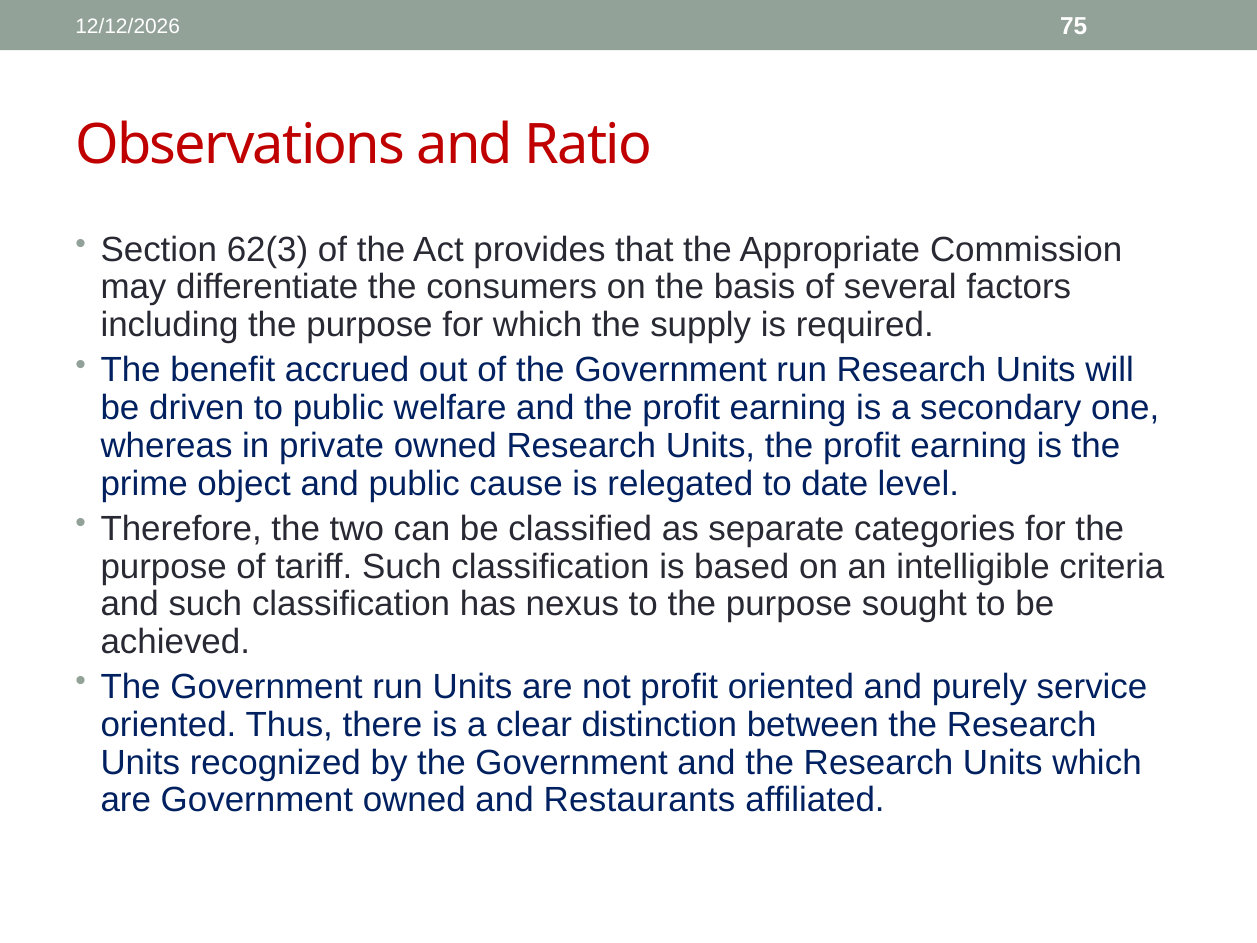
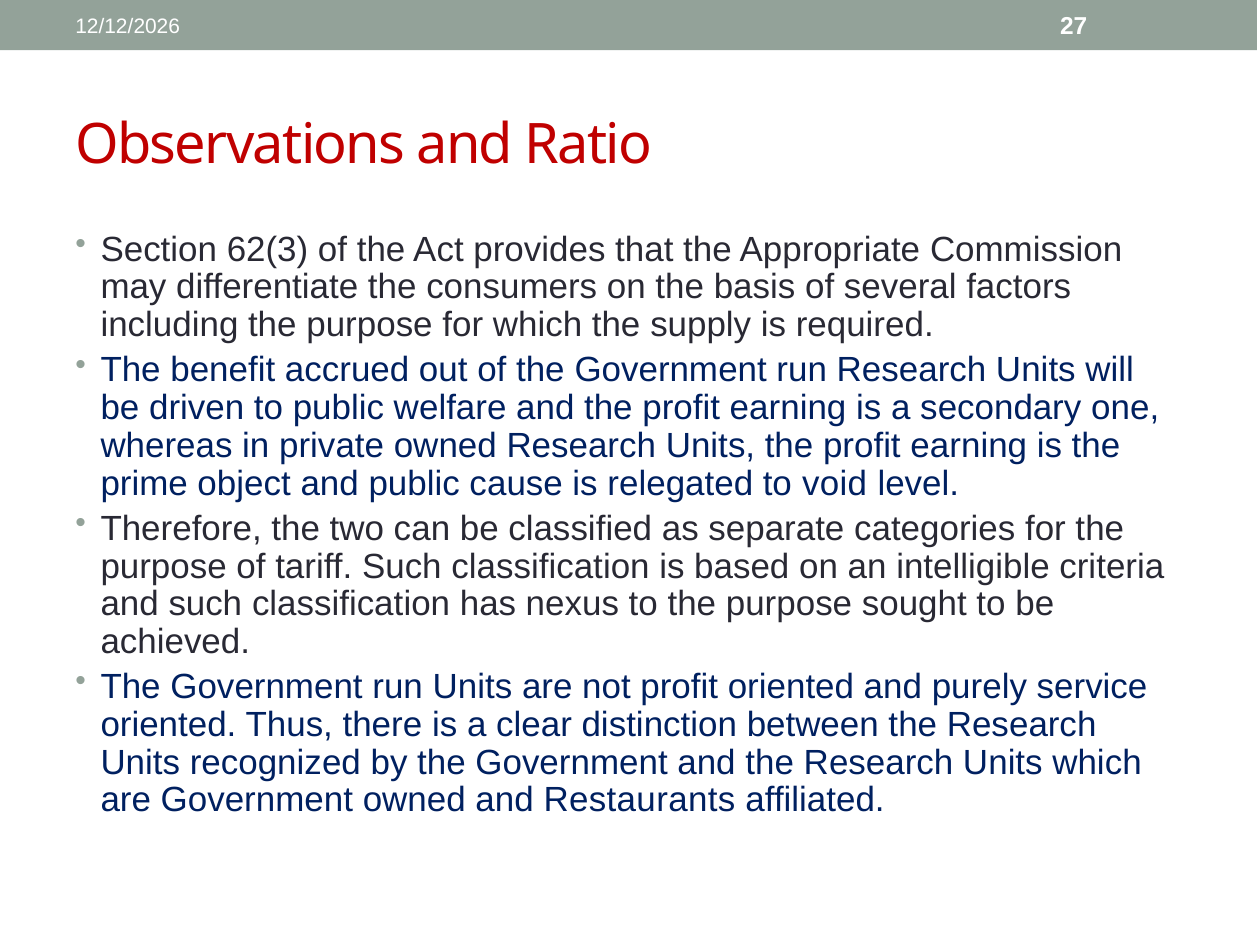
75: 75 -> 27 (1074, 27)
date: date -> void (835, 483)
